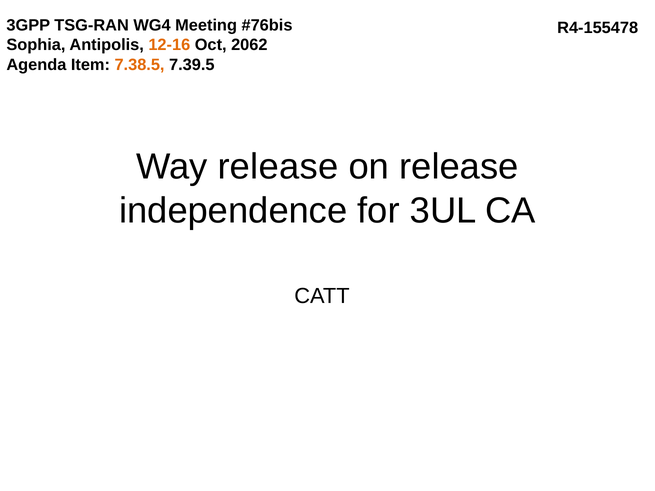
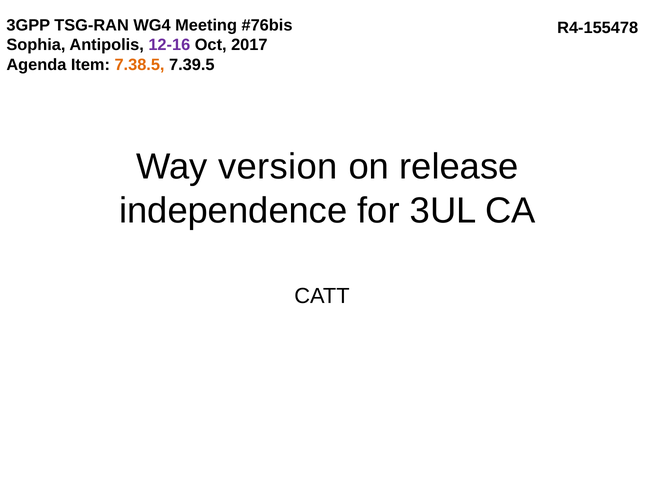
12-16 colour: orange -> purple (169, 45)
2062: 2062 -> 2017 (249, 45)
Way release: release -> version (278, 167)
